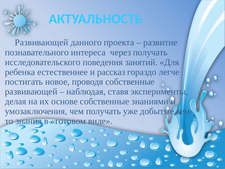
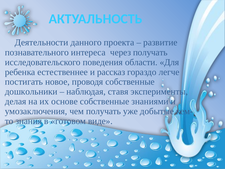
Развивающей: Развивающей -> Деятельности (42, 42)
занятий: занятий -> области (141, 62)
развивающей: развивающей -> дошкольники (31, 92)
